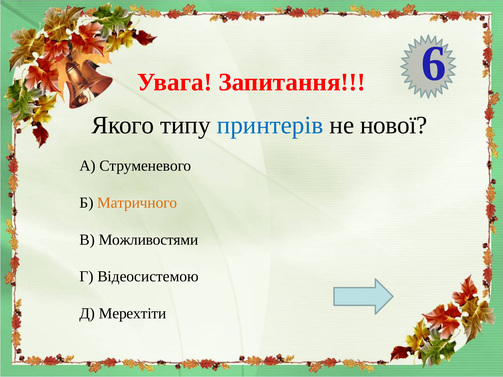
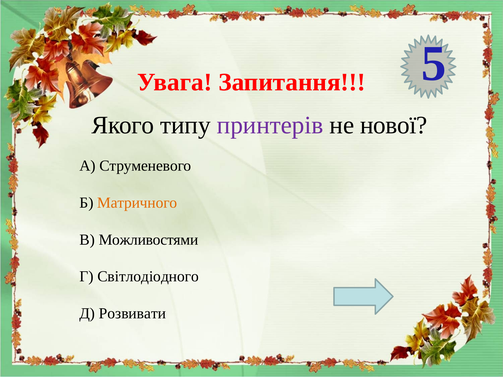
6: 6 -> 5 (434, 64)
принтерів colour: blue -> purple (270, 125)
Відеосистемою: Відеосистемою -> Світлодіодного (148, 277)
Мерехтіти: Мерехтіти -> Розвивати (132, 314)
